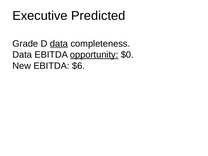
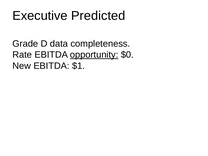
data underline: present -> none (59, 44)
Data: Data -> Rate (22, 55)
$6: $6 -> $1 (78, 66)
